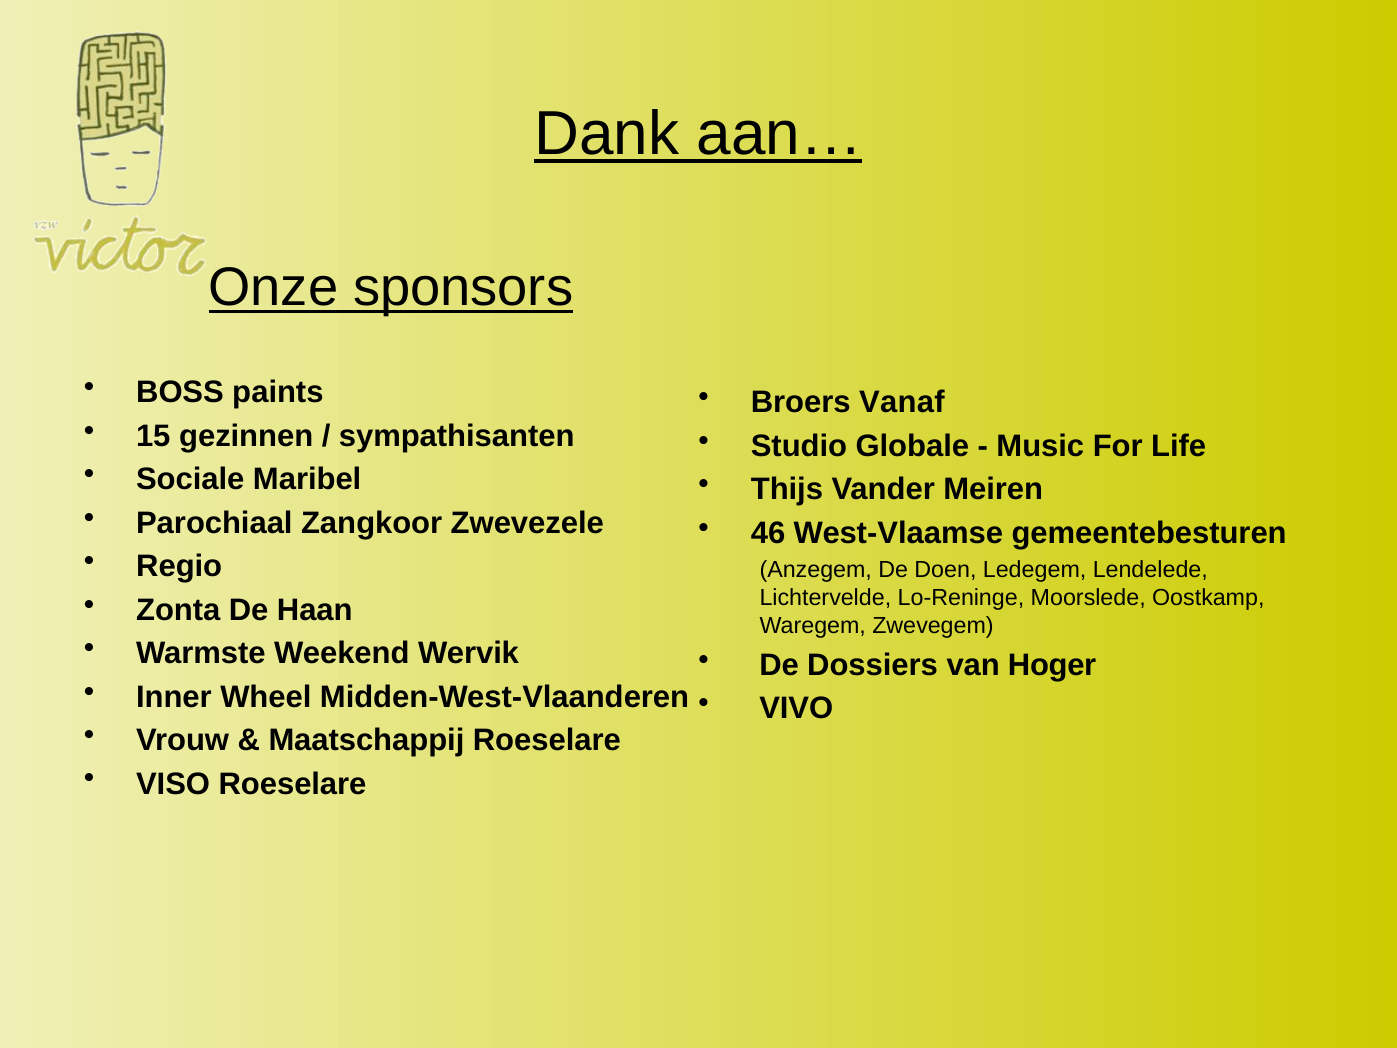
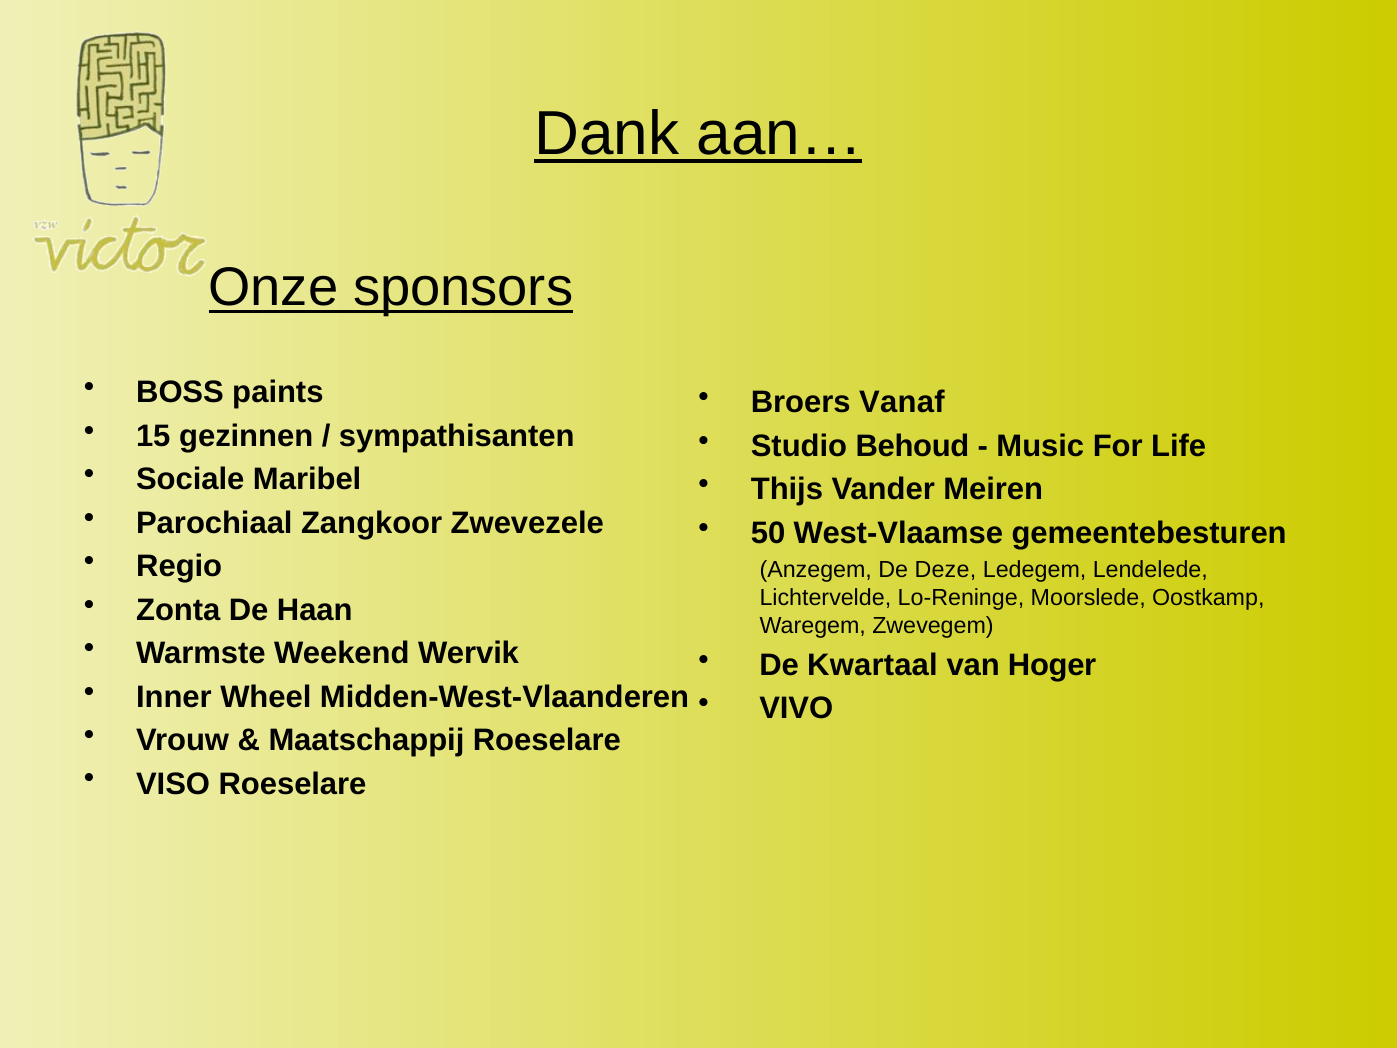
Globale: Globale -> Behoud (912, 446)
46: 46 -> 50 (768, 533)
Doen: Doen -> Deze (945, 570)
Dossiers: Dossiers -> Kwartaal (872, 665)
